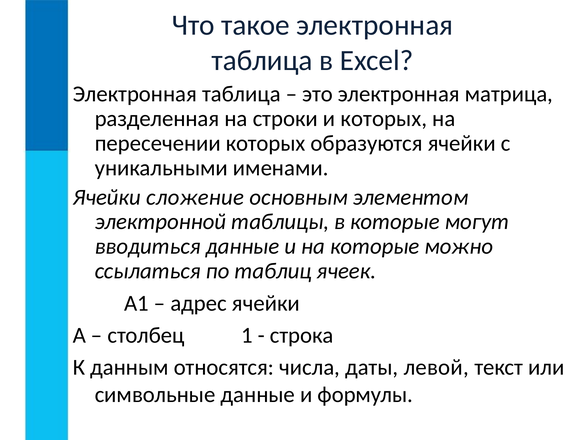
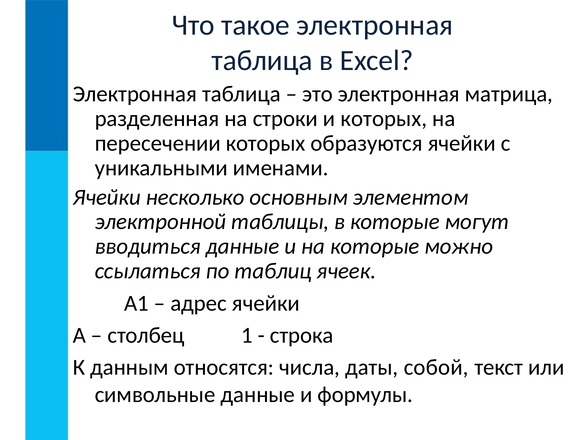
сложение: сложение -> несколько (195, 197)
левой: левой -> собой (436, 367)
